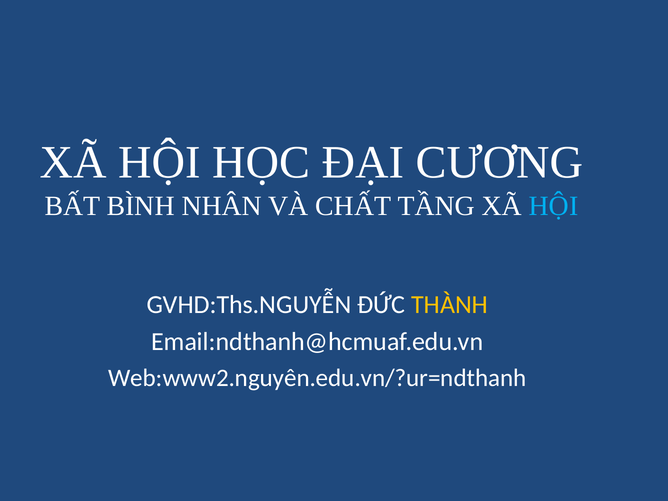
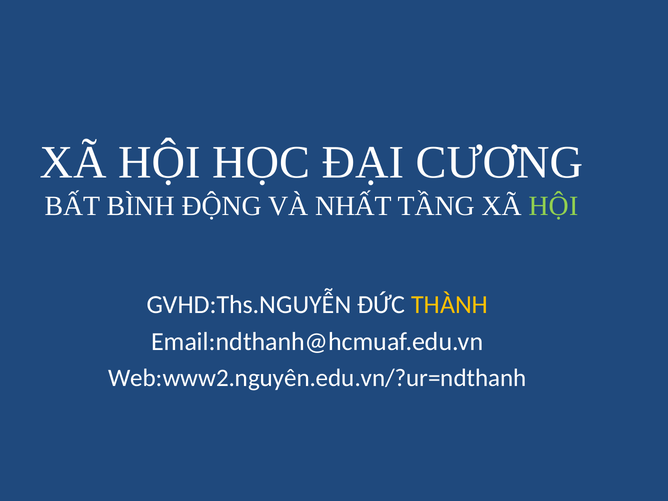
NHÂN: NHÂN -> ĐỘNG (222, 206)
CHẤT: CHẤT -> NHẤT (353, 206)
HỘI colour: light blue -> light green (554, 206)
